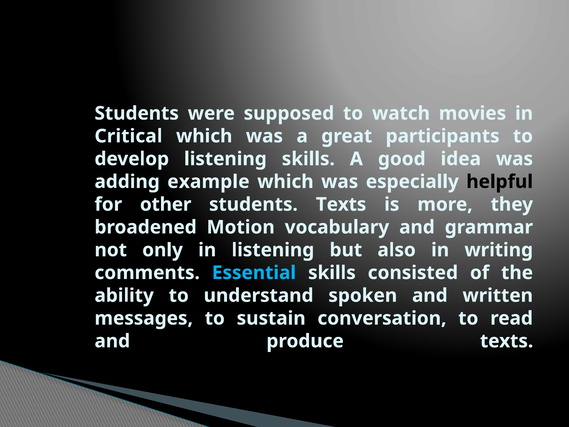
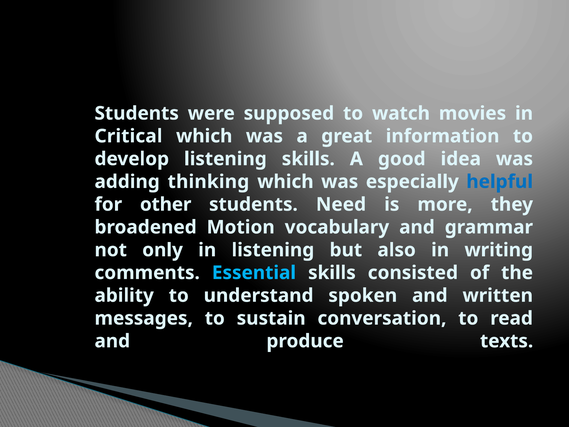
participants: participants -> information (443, 136)
example: example -> thinking (208, 182)
helpful colour: black -> blue (500, 182)
students Texts: Texts -> Need (341, 204)
